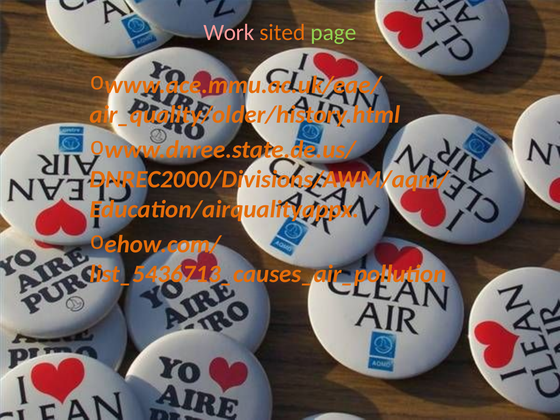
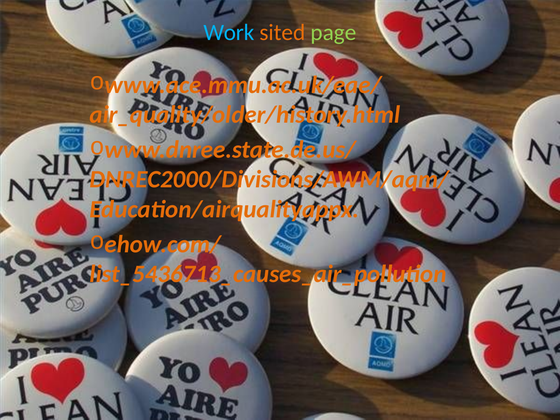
Work colour: pink -> light blue (229, 32)
